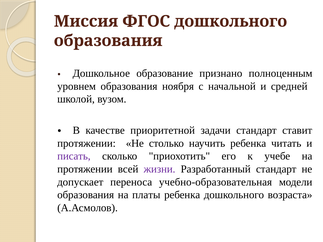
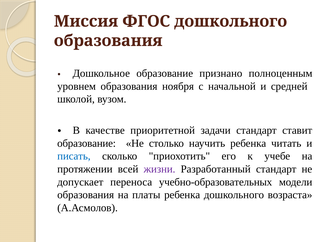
протяжении: протяжении -> образование (87, 143)
писать colour: purple -> blue (74, 156)
учебно-образовательная: учебно-образовательная -> учебно-образовательных (216, 182)
